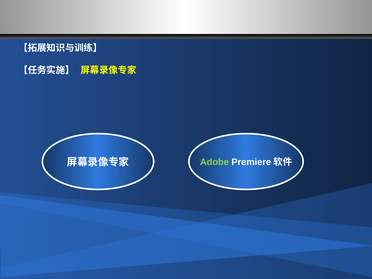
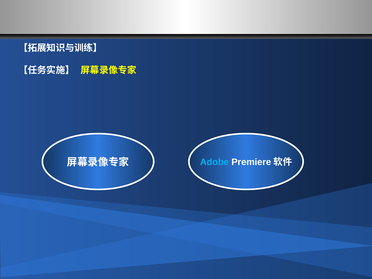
Adobe colour: light green -> light blue (214, 162)
